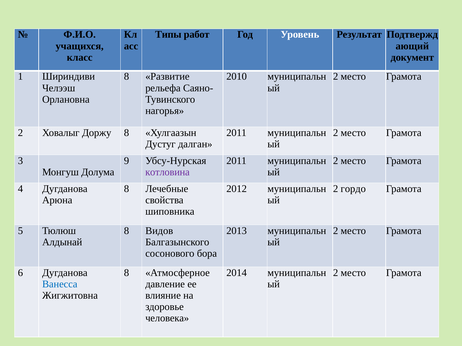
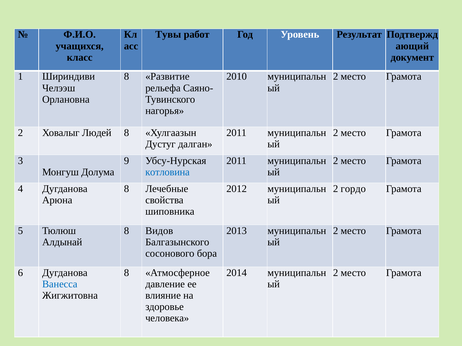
Типы: Типы -> Тувы (168, 35)
Доржу: Доржу -> Людей (97, 133)
котловина colour: purple -> blue (167, 172)
